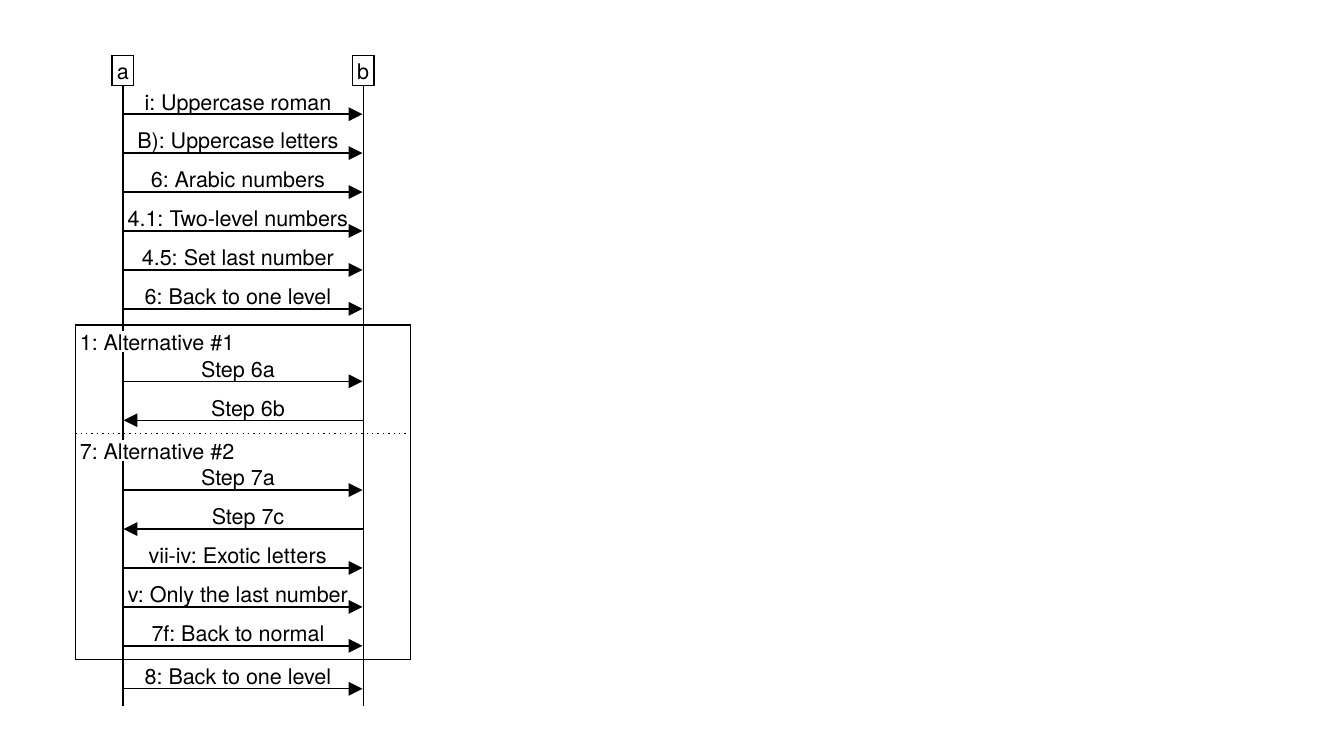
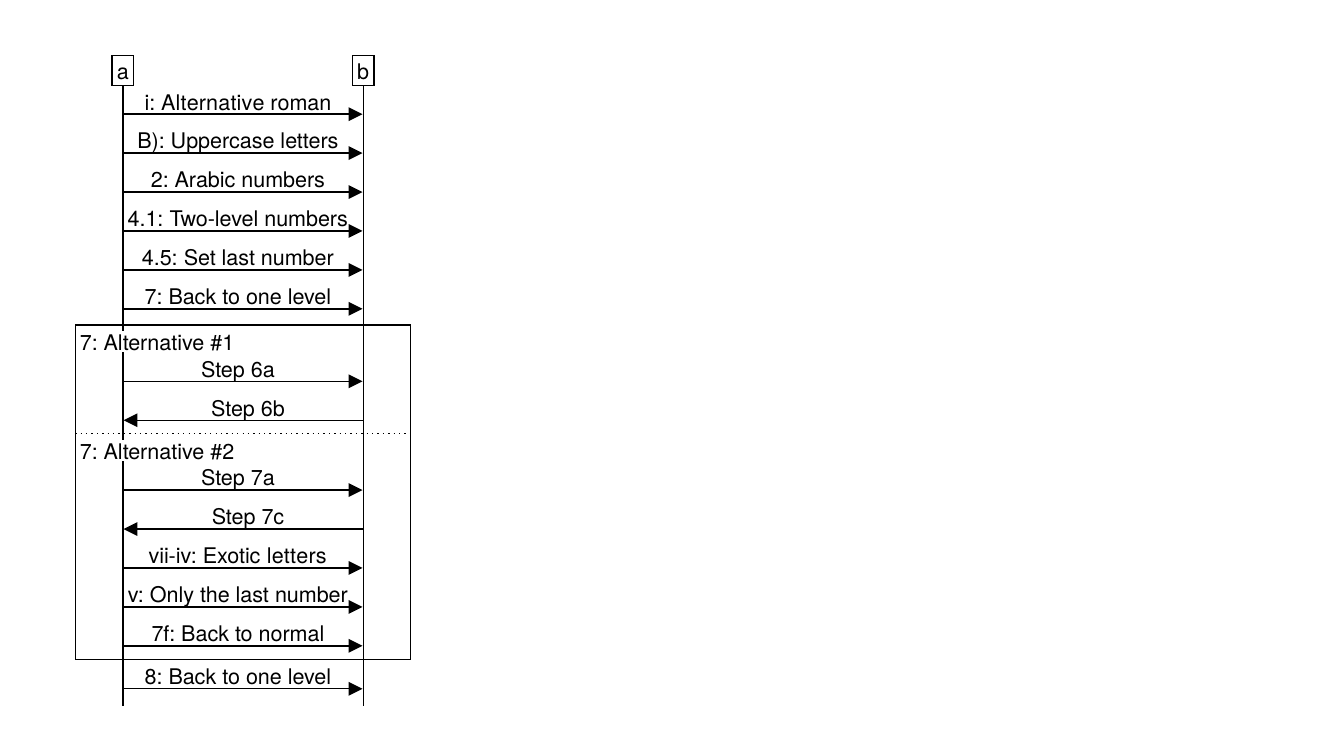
i Uppercase: Uppercase -> Alternative (213, 103)
6: 6 -> 2 (160, 181)
6: 6 -> 7 (154, 298)
1: 1 -> 7 (89, 343)
